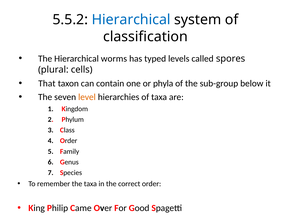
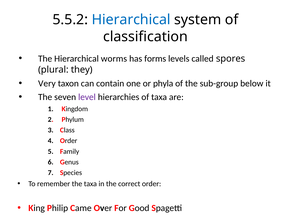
typed: typed -> forms (155, 59)
cells: cells -> they (82, 70)
That: That -> Very (47, 83)
level colour: orange -> purple (87, 97)
